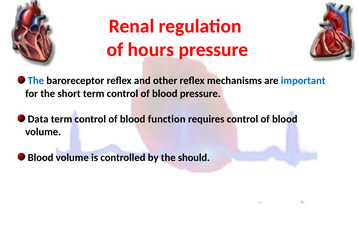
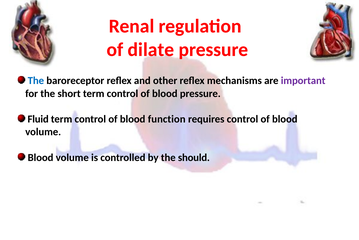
hours: hours -> dilate (151, 50)
important colour: blue -> purple (303, 80)
Data: Data -> Fluid (38, 119)
